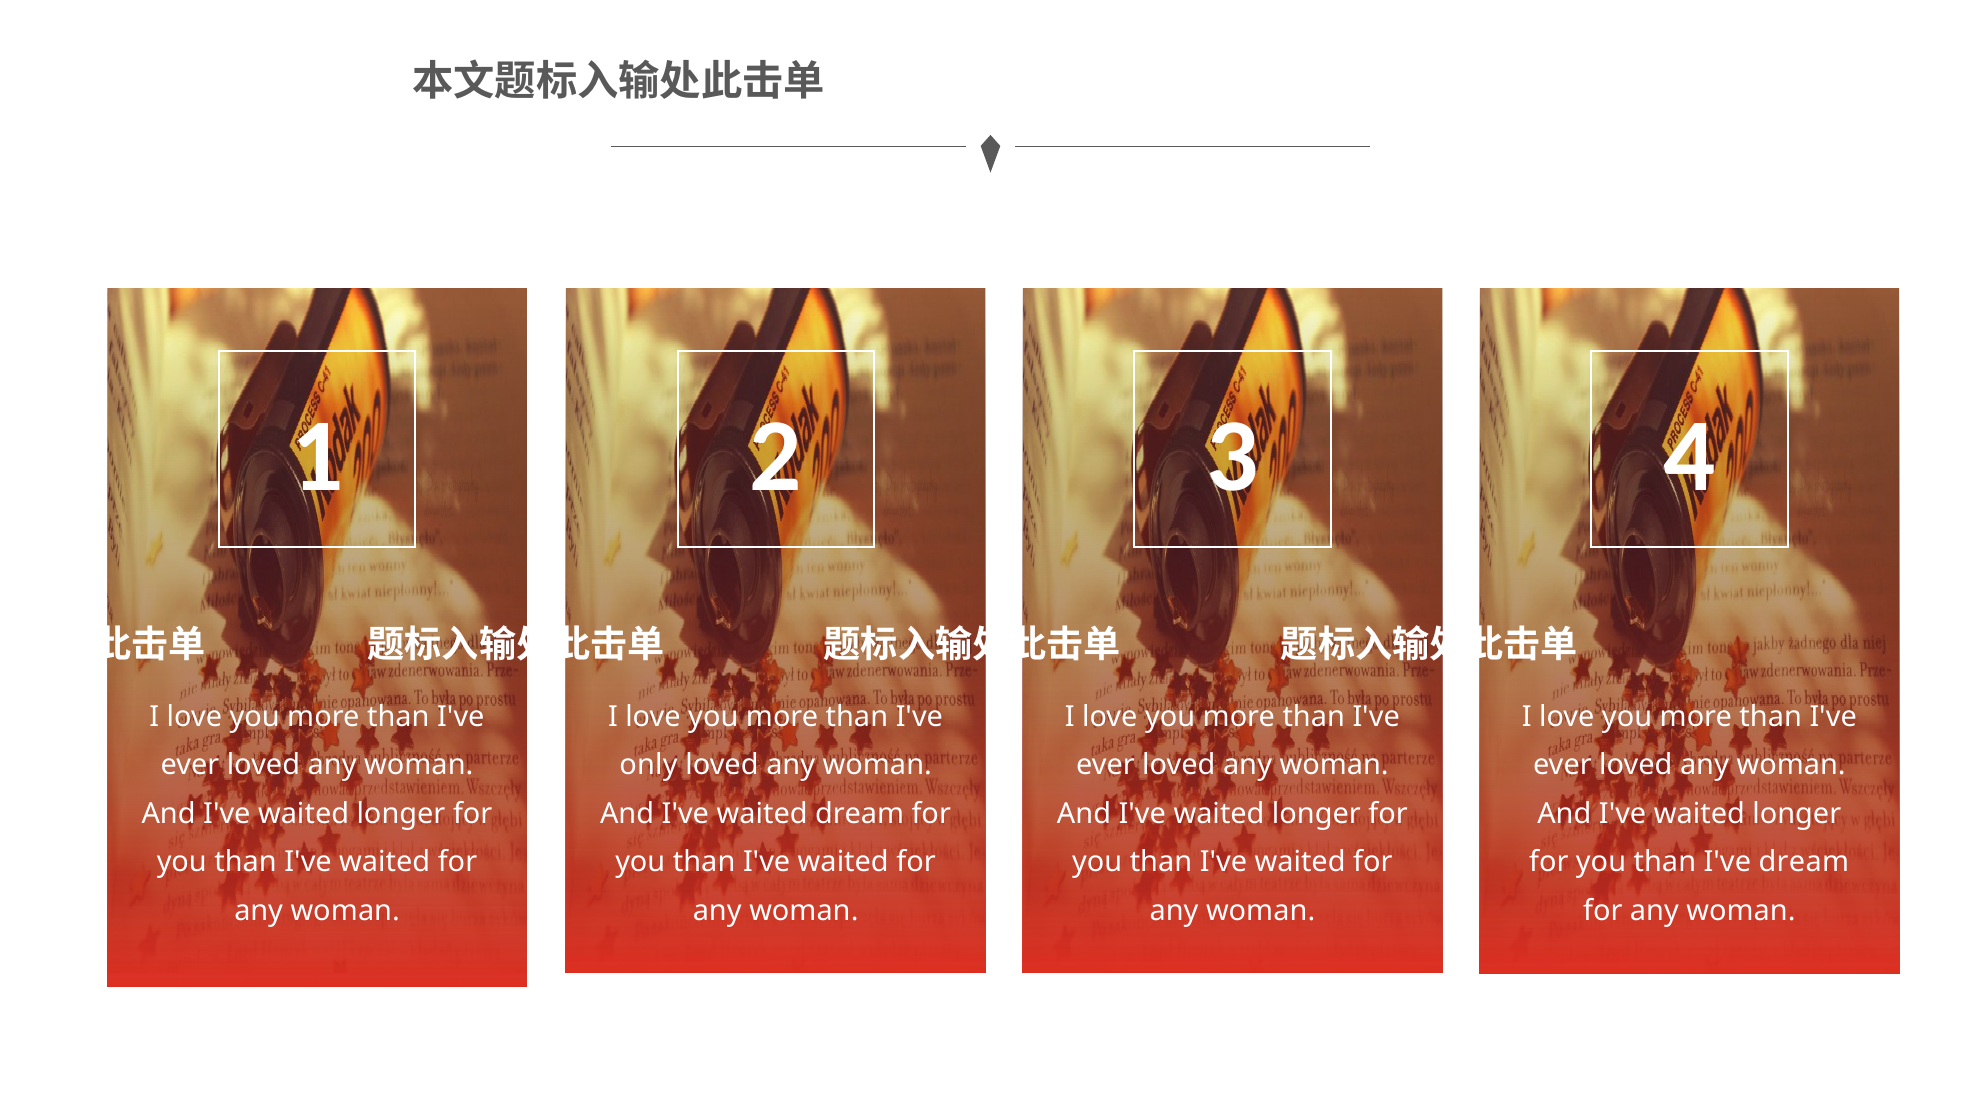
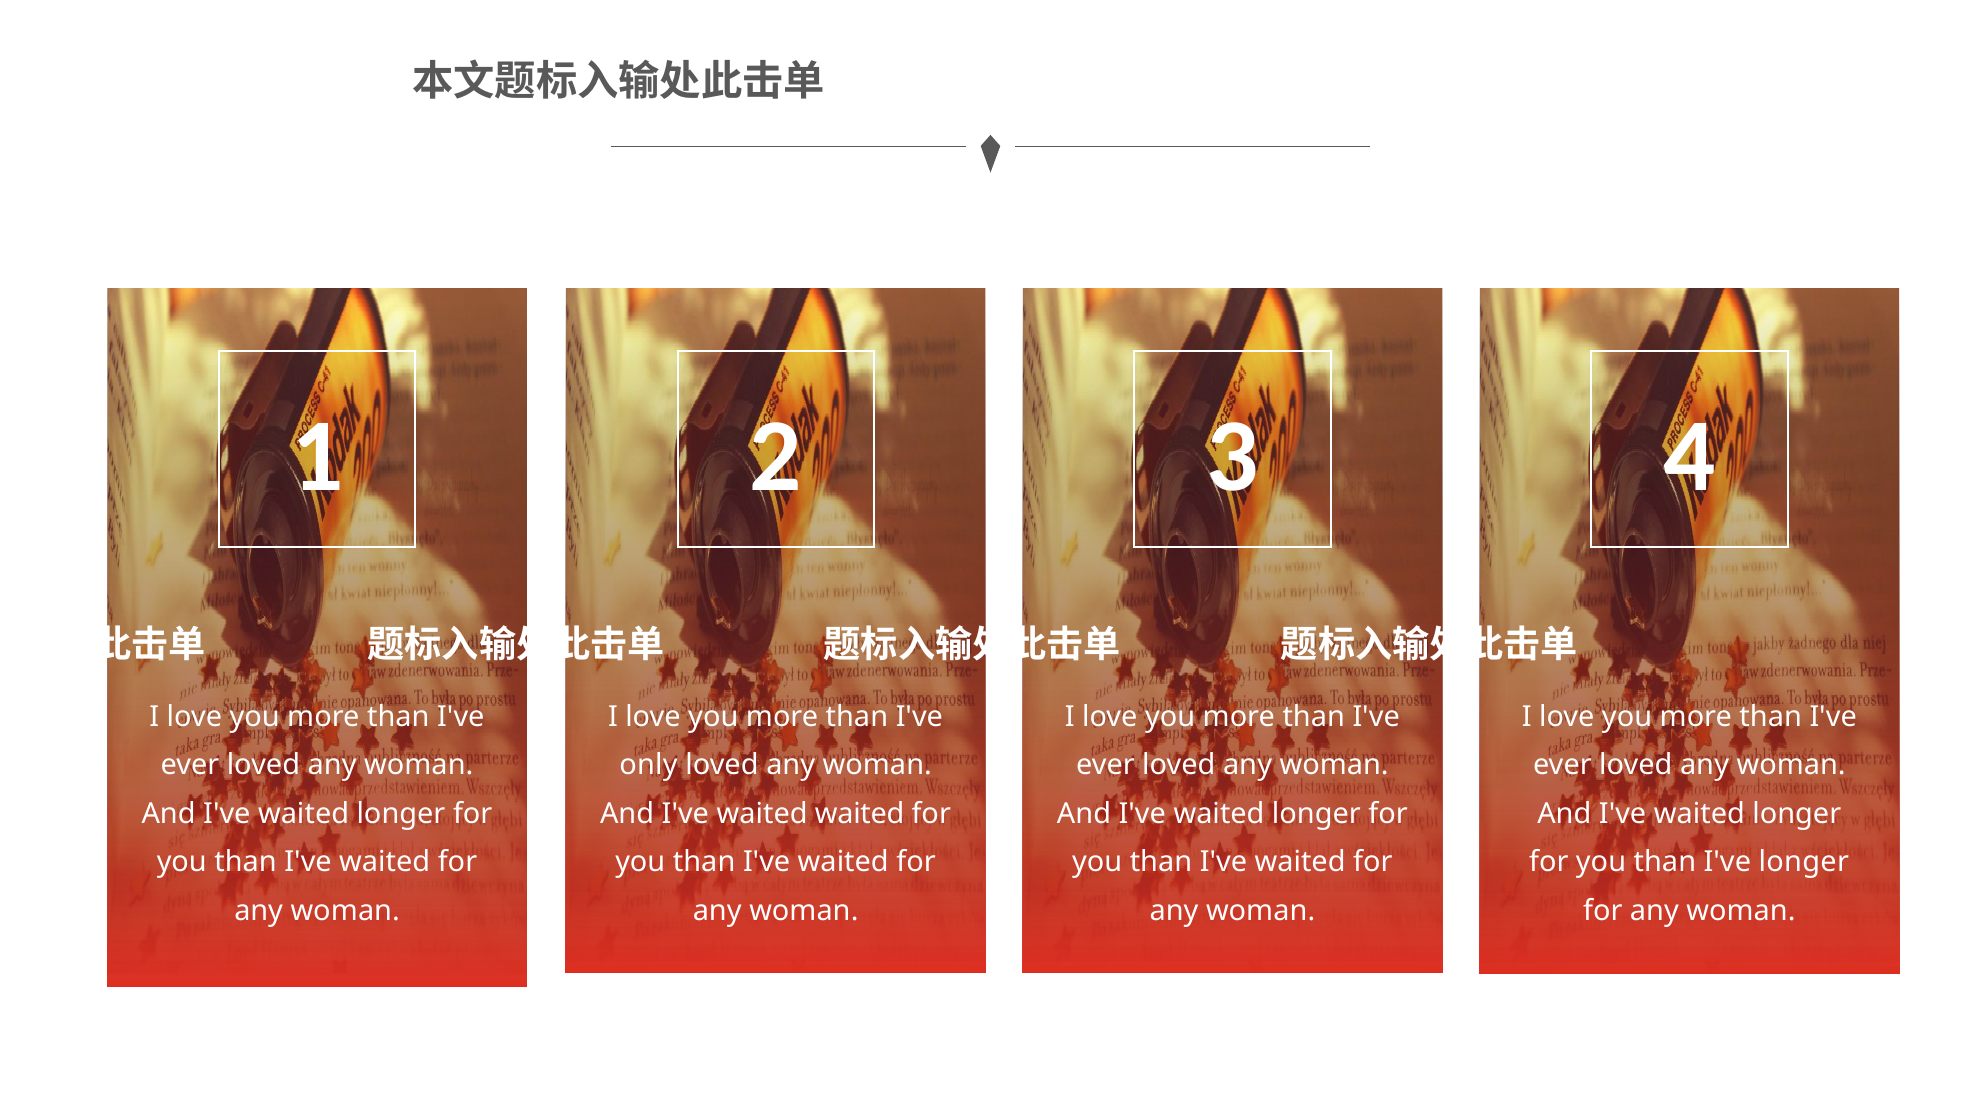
waited dream: dream -> waited (860, 813)
I've dream: dream -> longer (1804, 862)
